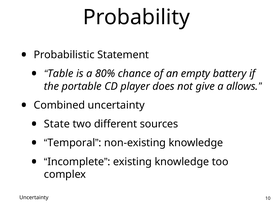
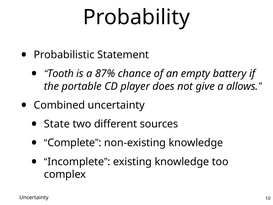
Table: Table -> Tooth (61, 74)
80%: 80% -> 87% (105, 74)
Temporal: Temporal -> Complete (71, 143)
